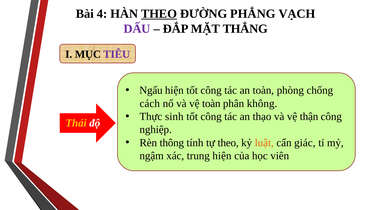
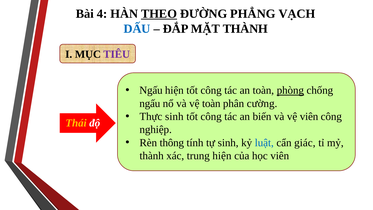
DẤU colour: purple -> blue (137, 29)
MẶT THẲNG: THẲNG -> THÀNH (245, 29)
phòng underline: none -> present (290, 90)
cách: cách -> ngấu (150, 103)
không: không -> cường (262, 103)
thạo: thạo -> biến (262, 116)
vệ thận: thận -> viên (309, 116)
tự theo: theo -> sinh (228, 143)
luật colour: orange -> blue (264, 143)
ngậm: ngậm -> thành (152, 156)
